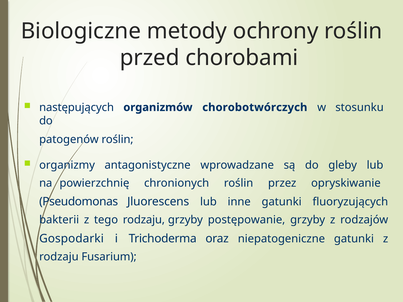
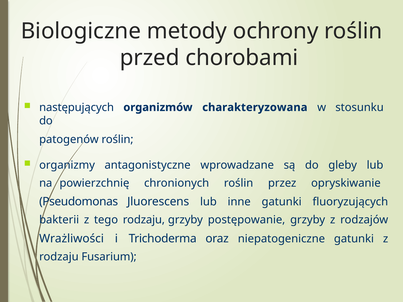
chorobotwórczych: chorobotwórczych -> charakteryzowana (255, 107)
Gospodarki: Gospodarki -> Wrażliwości (72, 239)
